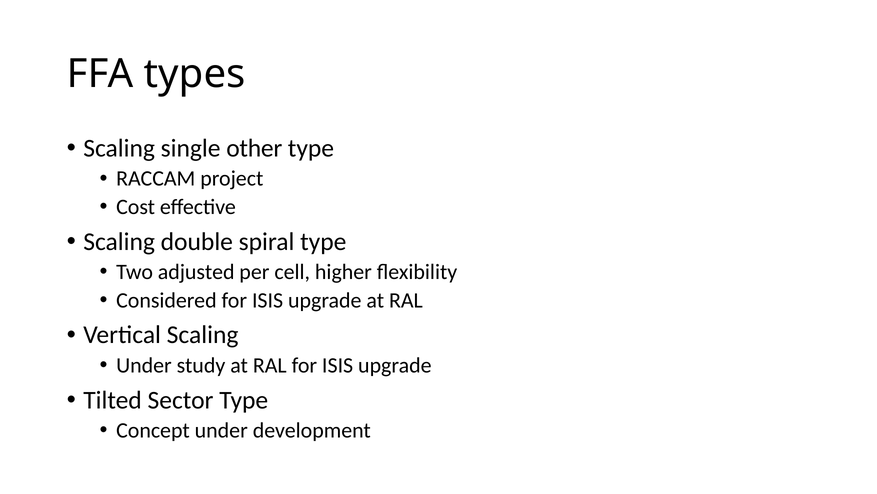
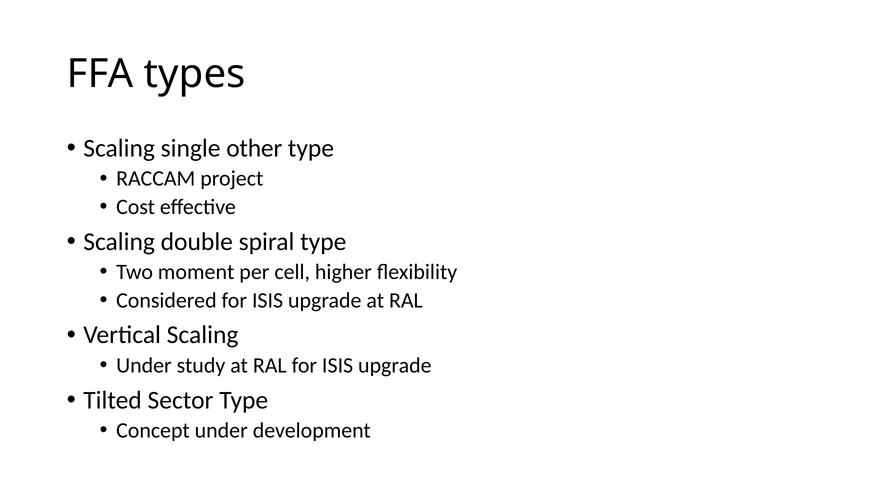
adjusted: adjusted -> moment (196, 272)
